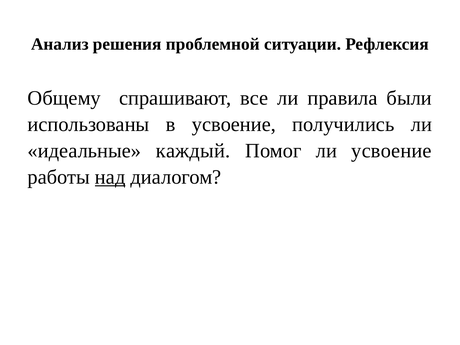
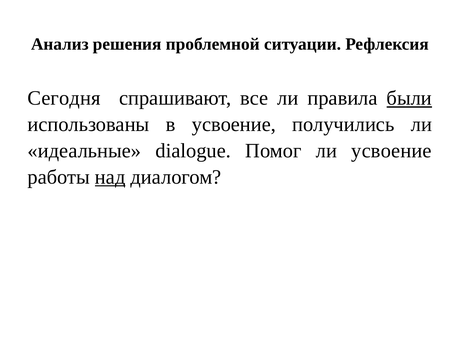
Общему: Общему -> Сегодня (64, 98)
были underline: none -> present (409, 98)
каждый: каждый -> dialogue (193, 151)
